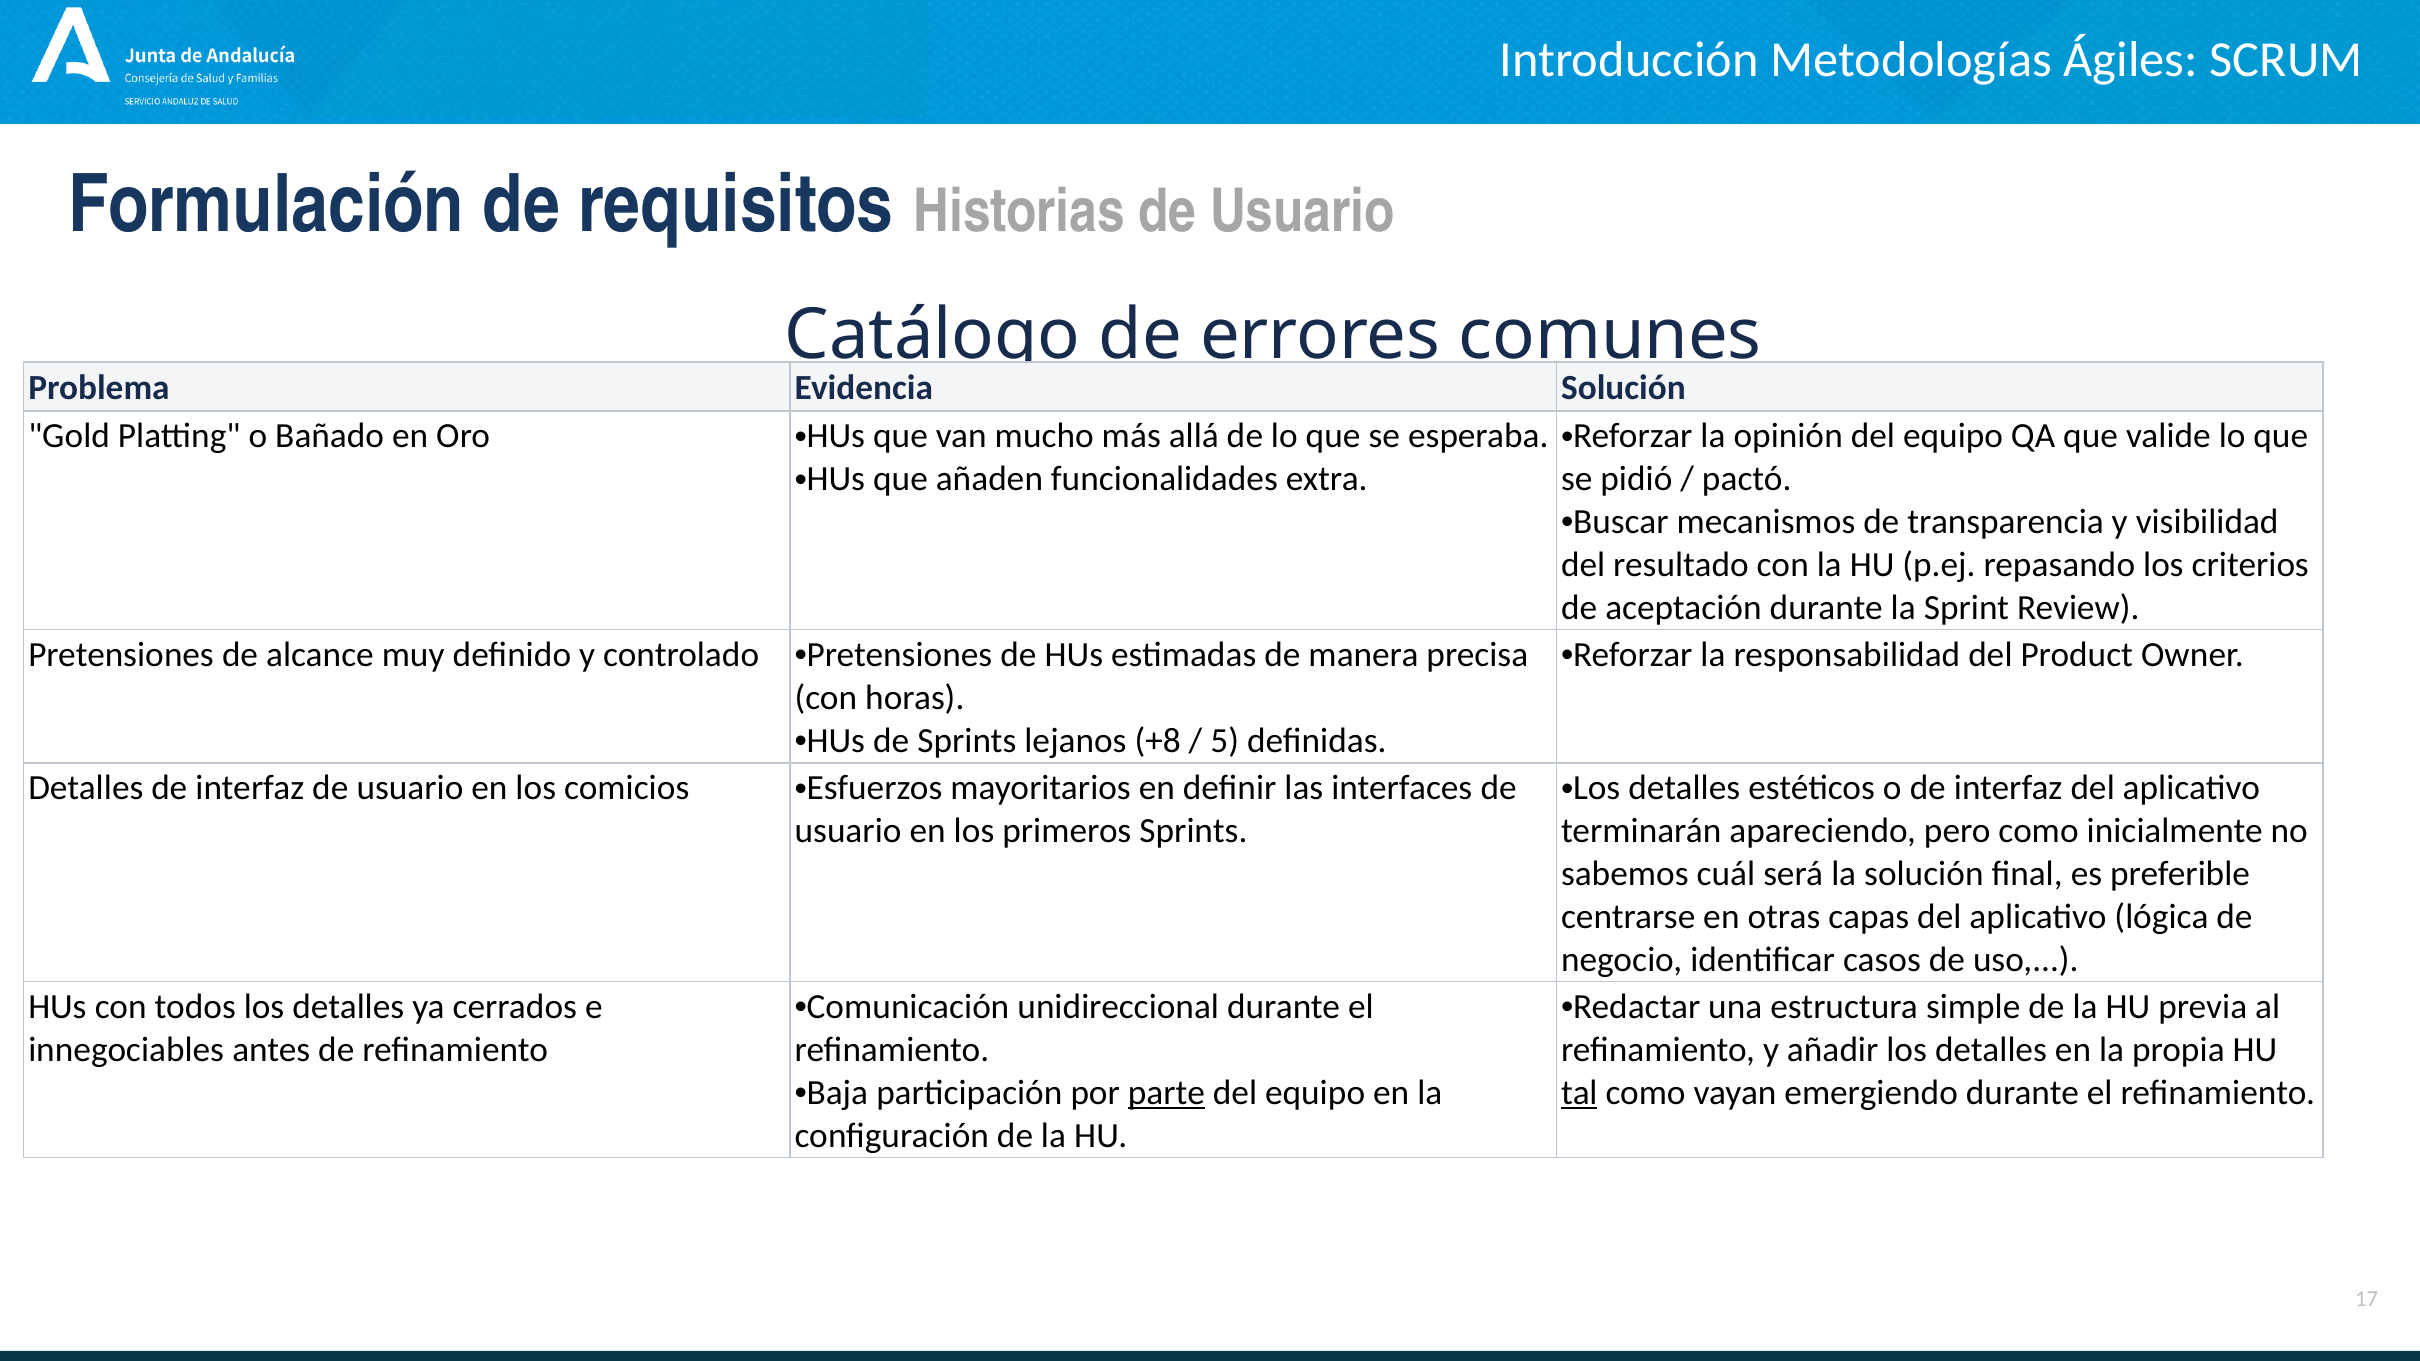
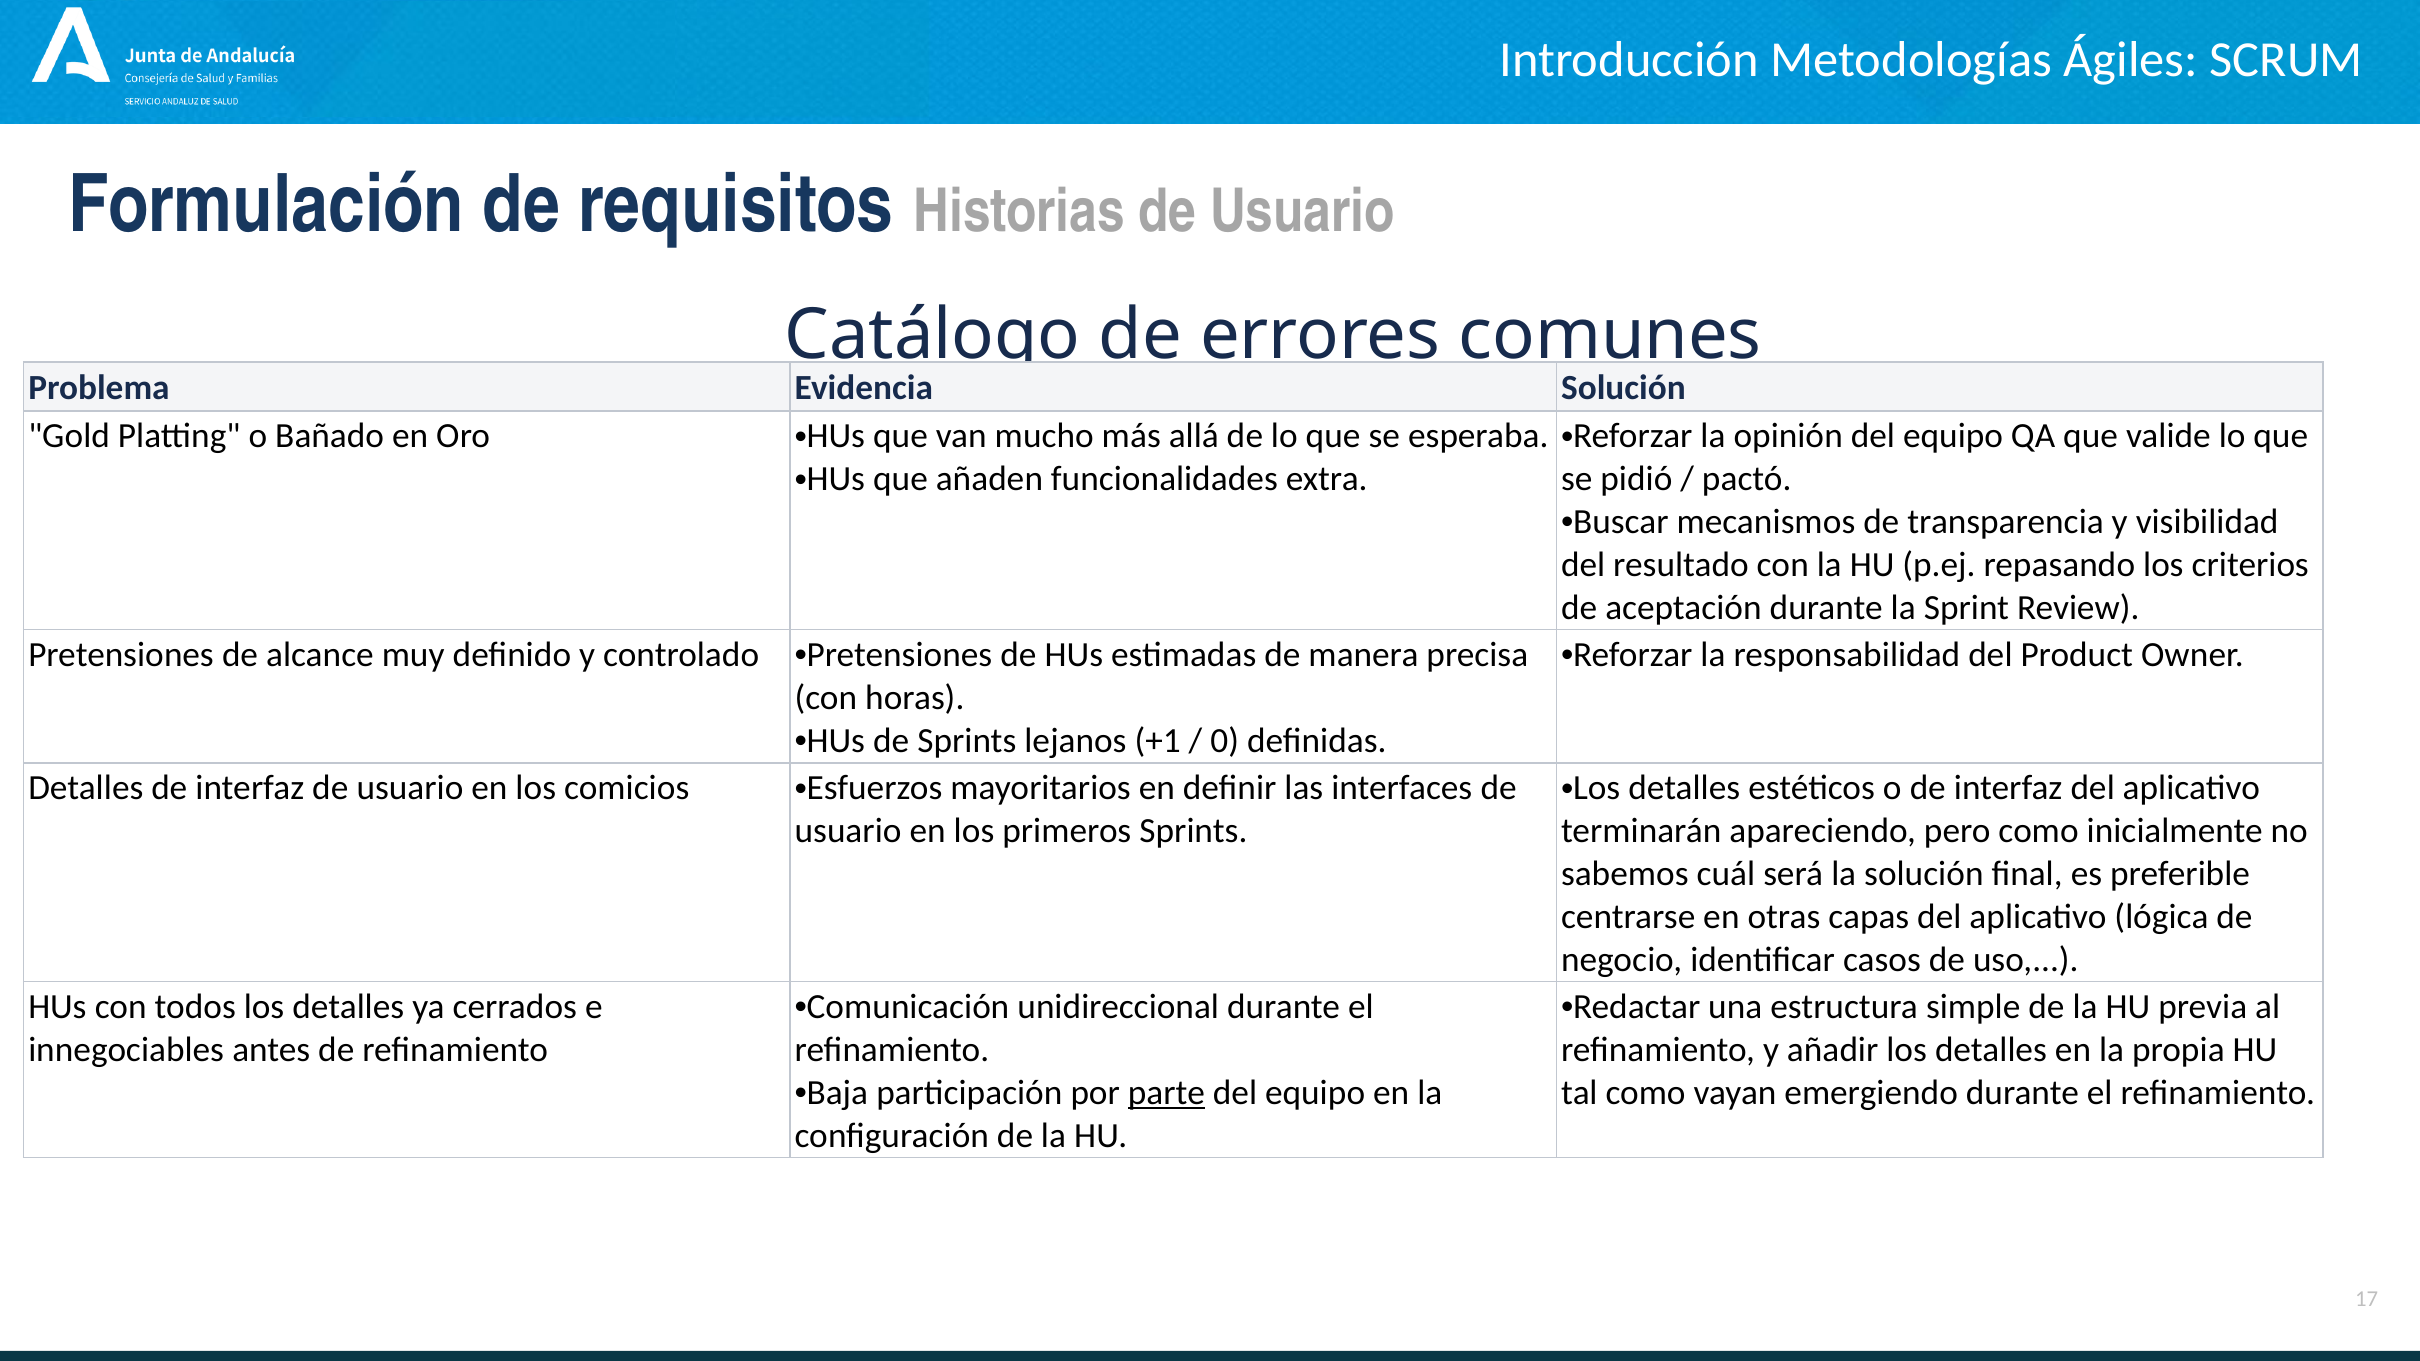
+8: +8 -> +1 (1158, 741)
5: 5 -> 0 (1225, 741)
tal underline: present -> none (1579, 1093)
